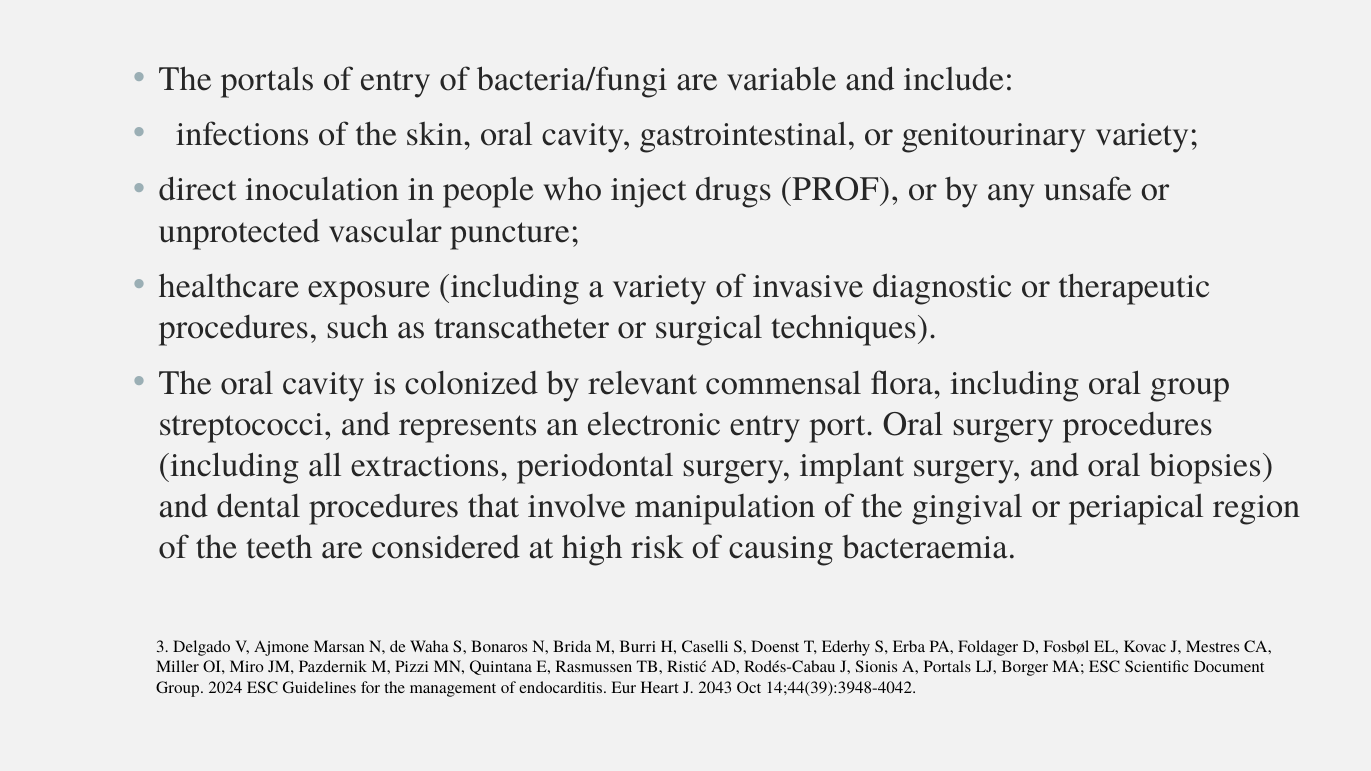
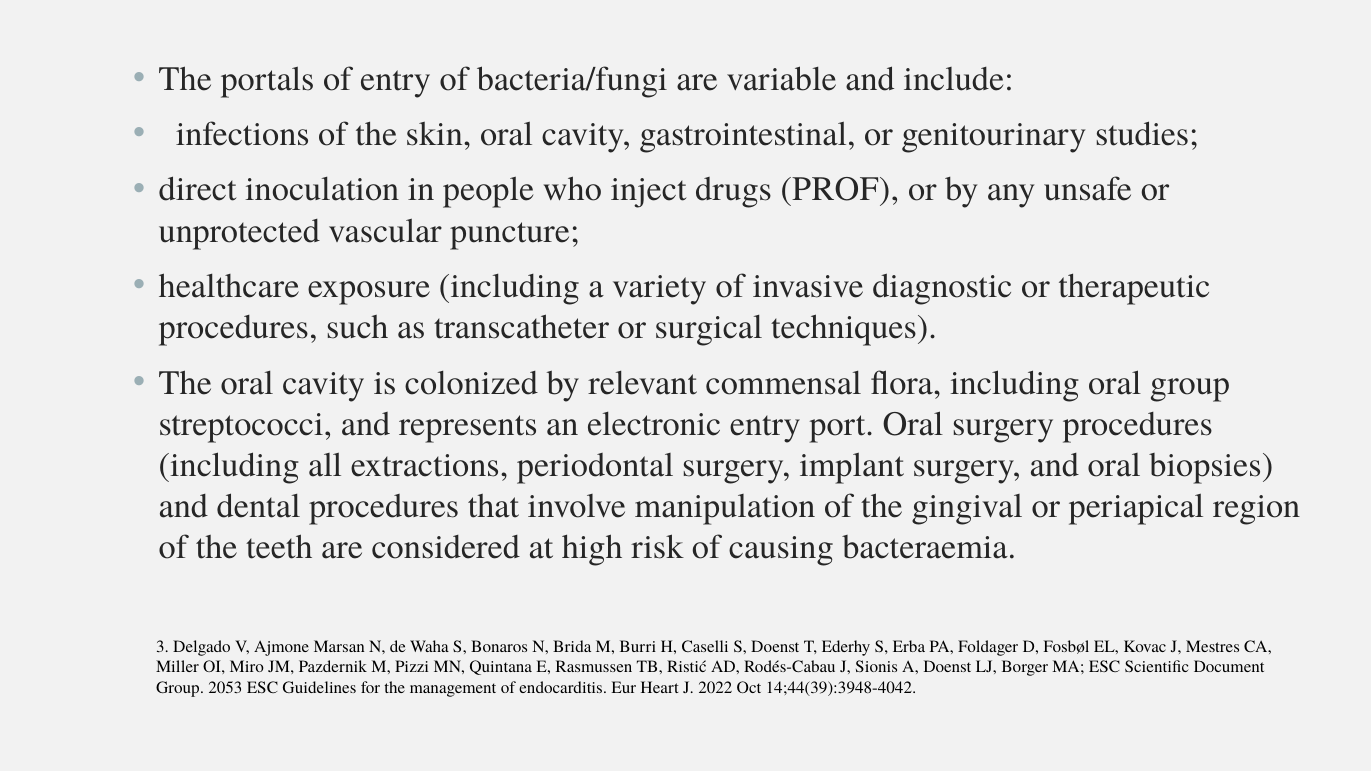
genitourinary variety: variety -> studies (1147, 134)
A Portals: Portals -> Doenst (947, 667)
2024: 2024 -> 2053 (225, 688)
2043: 2043 -> 2022 (715, 688)
